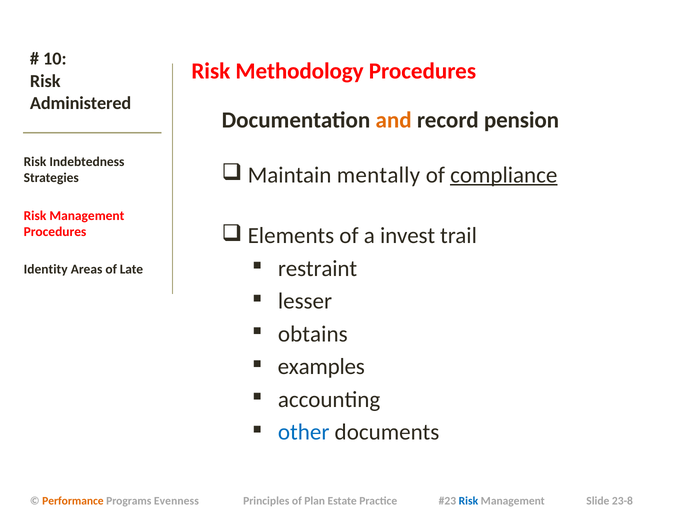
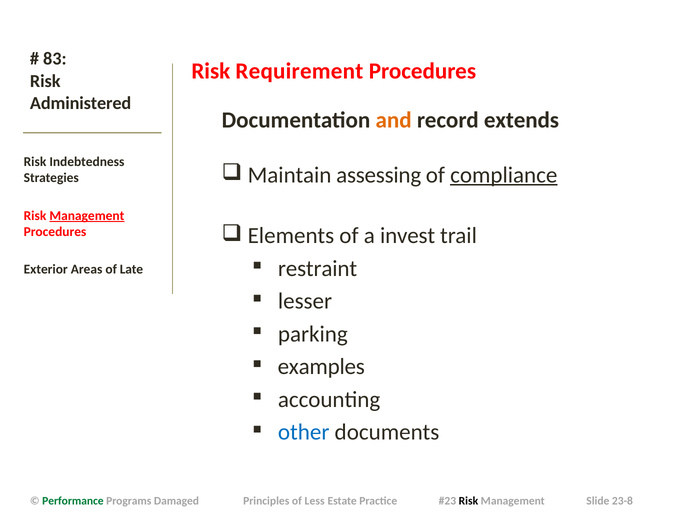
10: 10 -> 83 (55, 59)
Methodology: Methodology -> Requirement (299, 71)
pension: pension -> extends (521, 120)
mentally: mentally -> assessing (379, 175)
Management underline: none -> present (87, 216)
Identity: Identity -> Exterior (46, 269)
obtains: obtains -> parking (313, 334)
Performance colour: orange -> green (73, 501)
Evenness: Evenness -> Damaged (176, 501)
Plan: Plan -> Less (315, 501)
Risk colour: blue -> black (468, 501)
